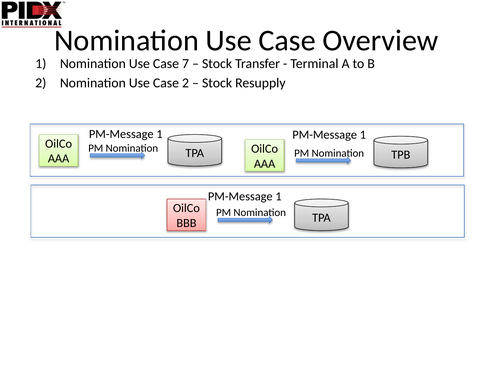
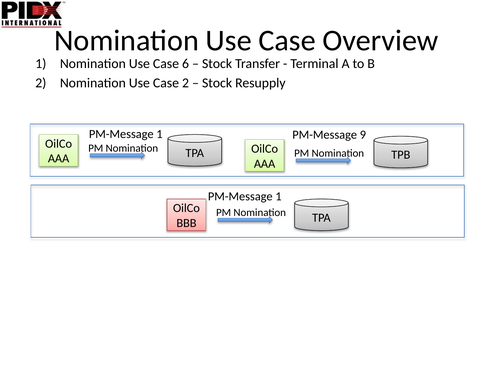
7: 7 -> 6 (186, 64)
1: 1 -> 9 (363, 135)
